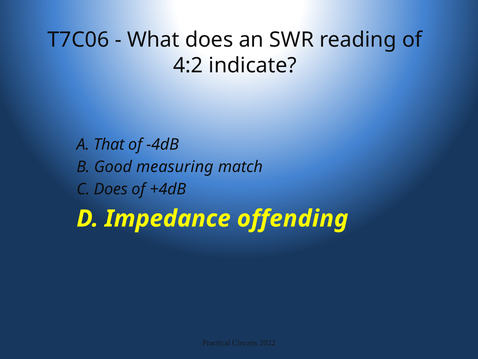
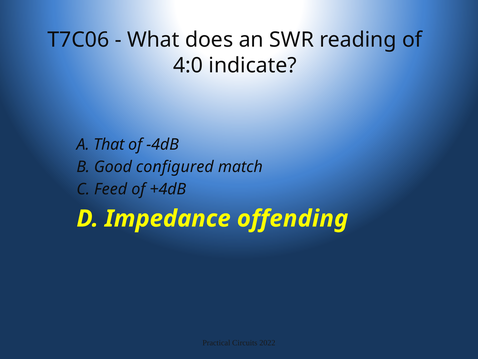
4:2: 4:2 -> 4:0 (188, 65)
measuring: measuring -> configured (175, 167)
C Does: Does -> Feed (111, 189)
